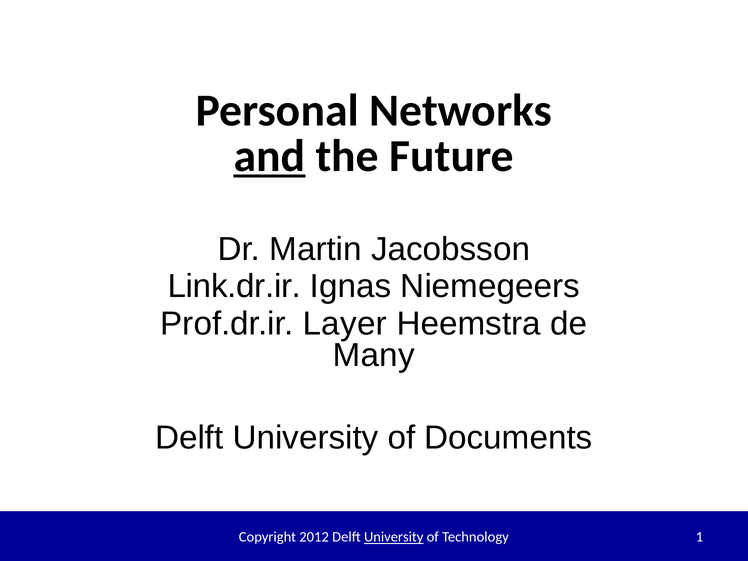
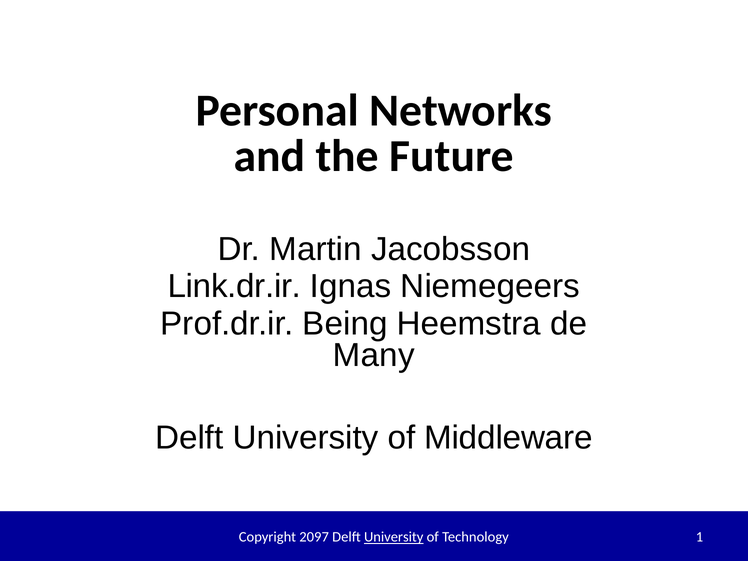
and underline: present -> none (269, 156)
Layer: Layer -> Being (345, 324)
Documents: Documents -> Middleware (508, 438)
2012: 2012 -> 2097 (314, 537)
